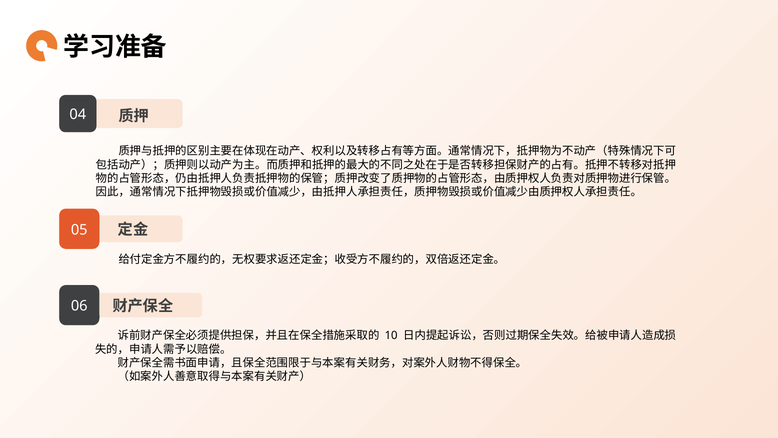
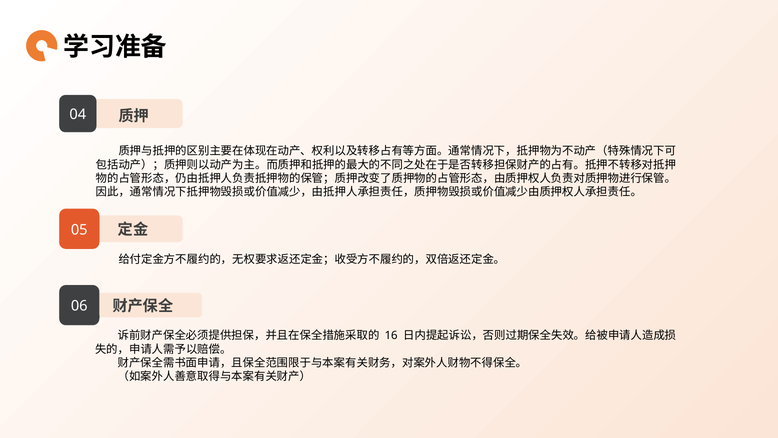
10: 10 -> 16 (391, 335)
